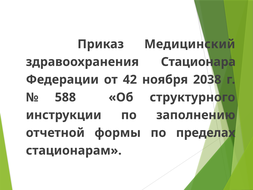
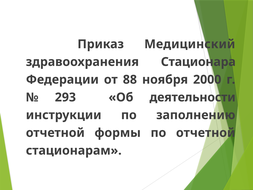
42: 42 -> 88 (130, 80)
2038: 2038 -> 2000 (207, 80)
588: 588 -> 293 (65, 97)
структурного: структурного -> деятельности (193, 97)
по пределах: пределах -> отчетной (206, 133)
